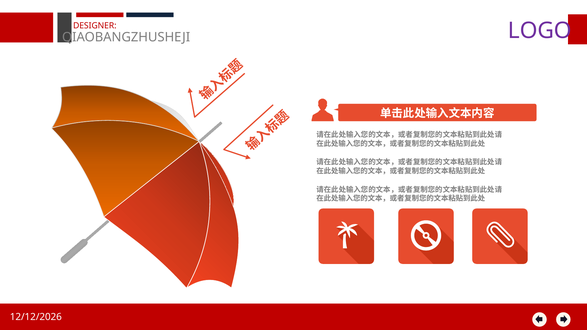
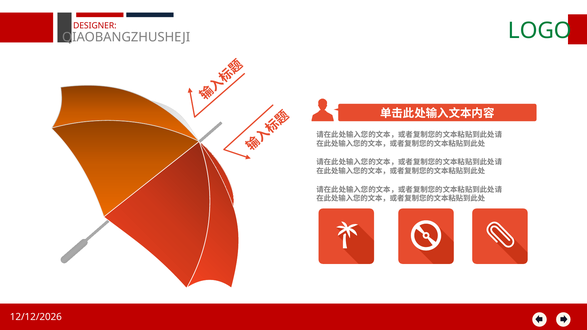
LOGO colour: purple -> green (540, 31)
